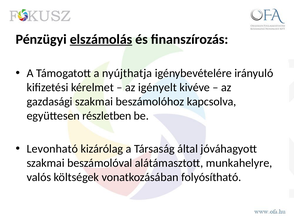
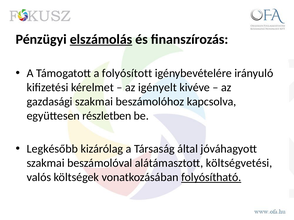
nyújthatja: nyújthatja -> folyósított (127, 73)
Levonható: Levonható -> Legkésőbb (52, 149)
munkahelyre: munkahelyre -> költségvetési (239, 163)
folyósítható underline: none -> present (211, 178)
